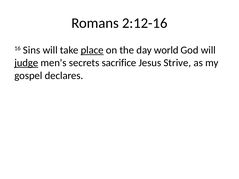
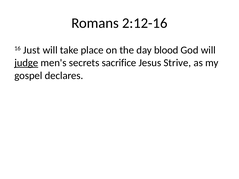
Sins: Sins -> Just (32, 50)
place underline: present -> none (92, 50)
world: world -> blood (166, 50)
